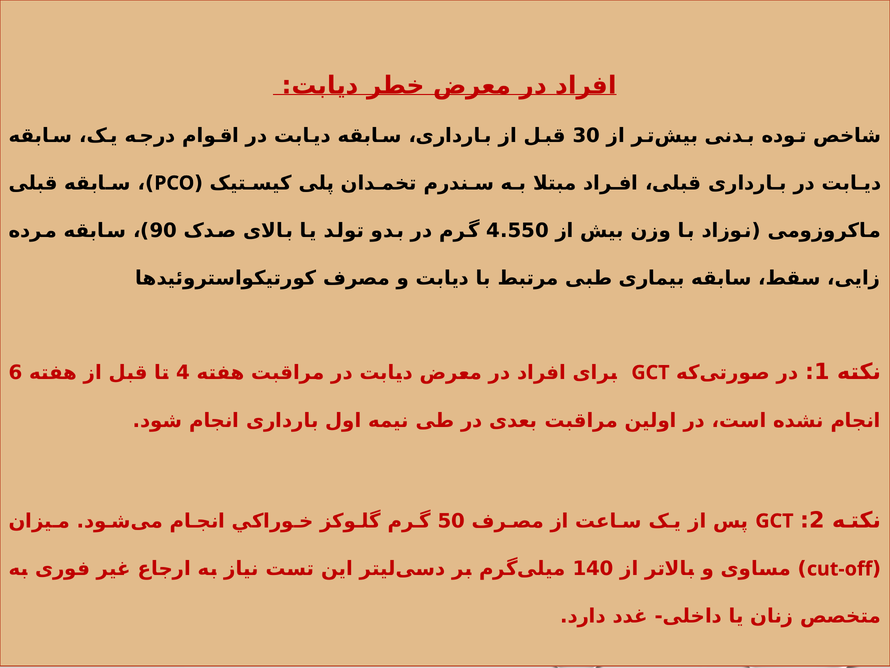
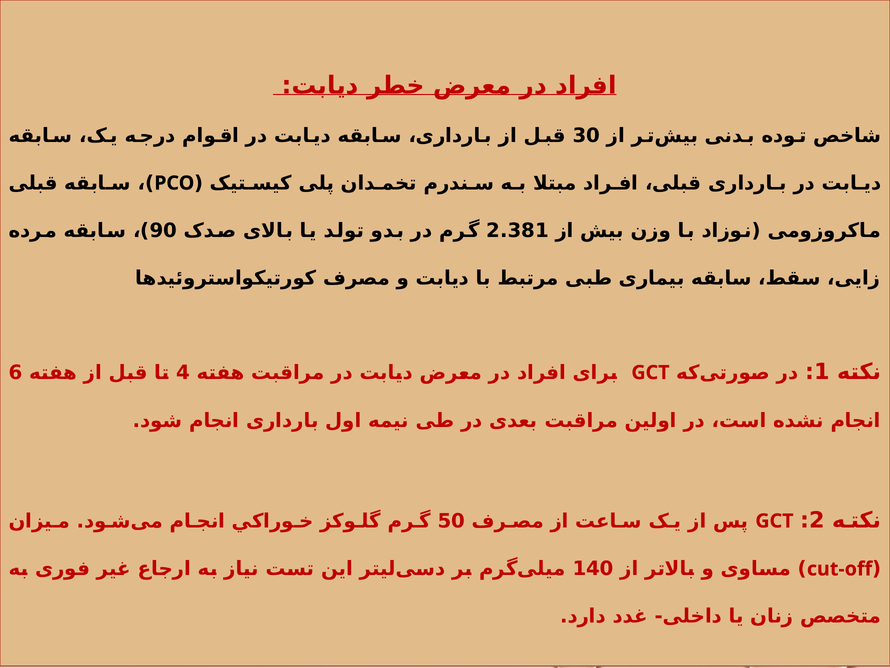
4.550: 4.550 -> 2.381 (518, 230)
